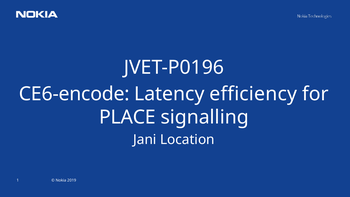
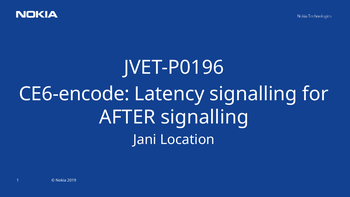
Latency efficiency: efficiency -> signalling (253, 94)
PLACE: PLACE -> AFTER (127, 117)
